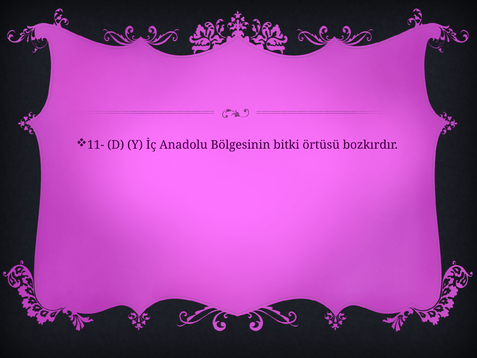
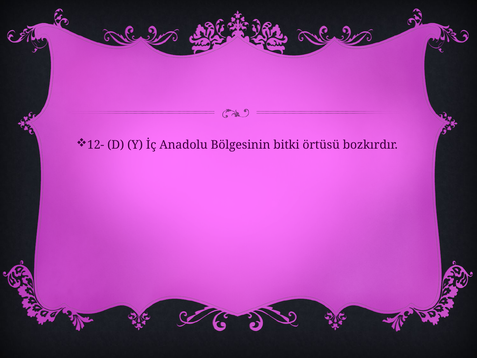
11-: 11- -> 12- (96, 145)
